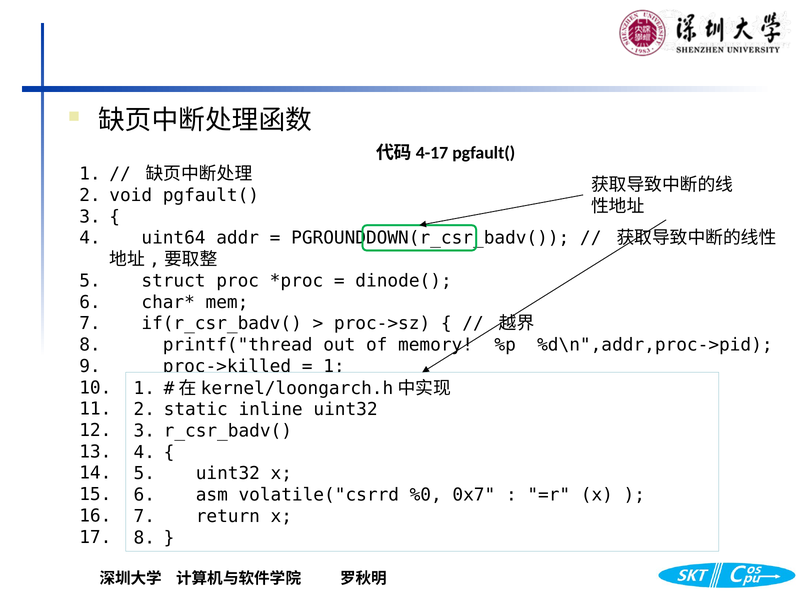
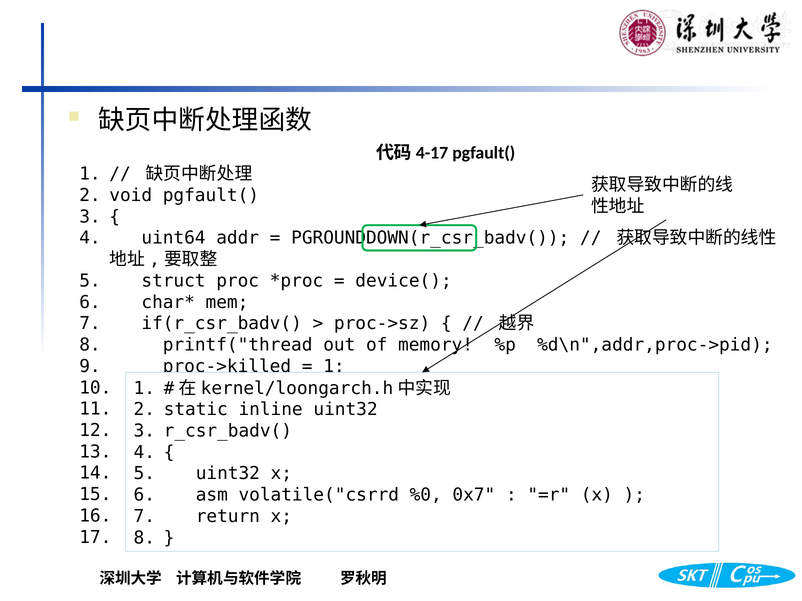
dinode(: dinode( -> device( (404, 281)
